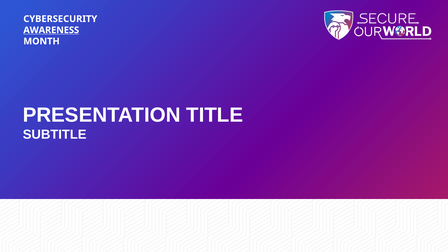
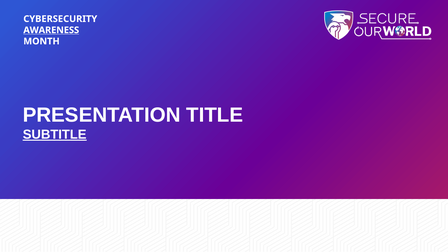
SUBTITLE underline: none -> present (55, 135)
